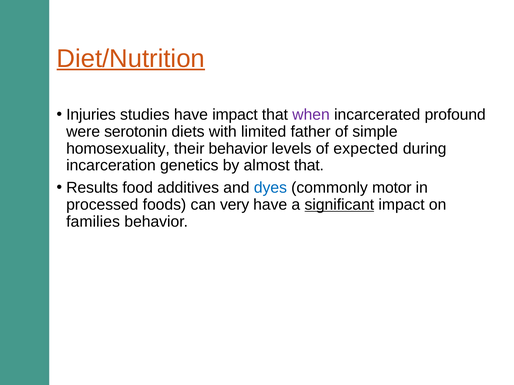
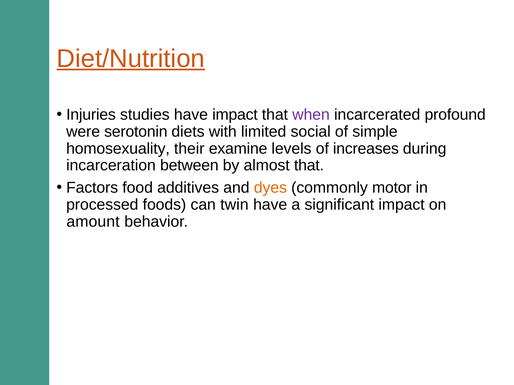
father: father -> social (311, 132)
their behavior: behavior -> examine (238, 149)
expected: expected -> increases (366, 149)
genetics: genetics -> between (189, 166)
Results: Results -> Factors (92, 188)
dyes colour: blue -> orange (270, 188)
very: very -> twin (234, 205)
significant underline: present -> none (339, 205)
families: families -> amount (93, 222)
